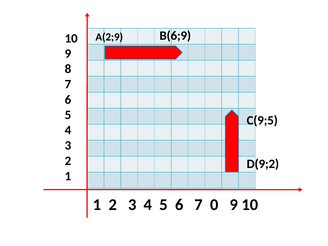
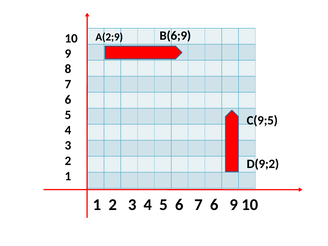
6 7 0: 0 -> 6 (214, 205)
